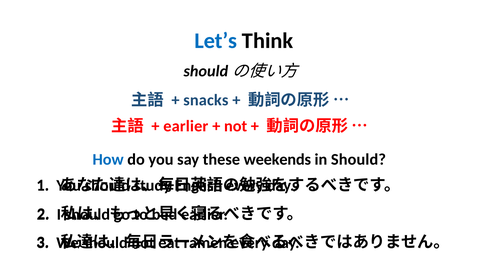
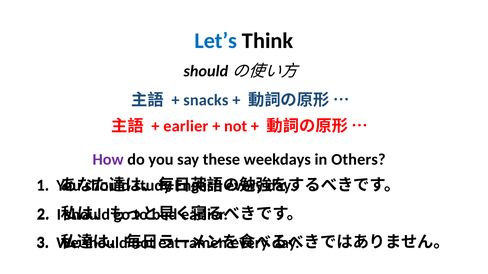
How colour: blue -> purple (108, 160)
weekends: weekends -> weekdays (277, 160)
in Should: Should -> Others (358, 160)
